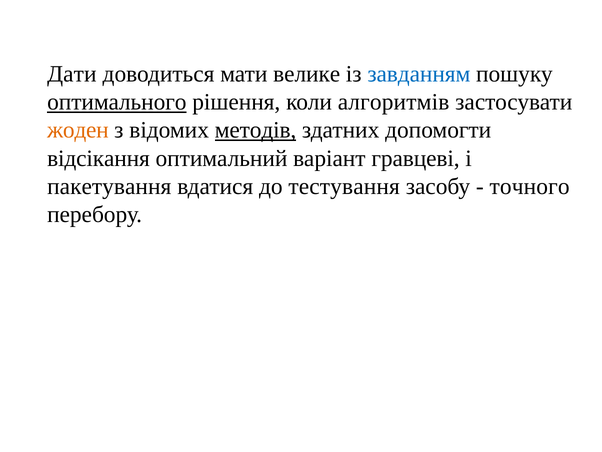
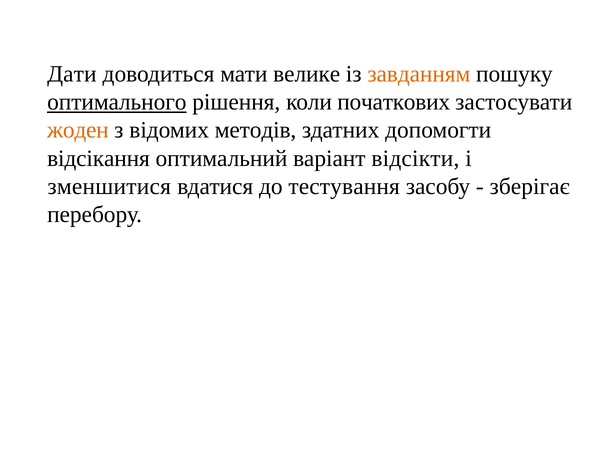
завданням colour: blue -> orange (419, 74)
алгоритмів: алгоритмів -> початкових (394, 102)
методів underline: present -> none (256, 130)
гравцеві: гравцеві -> відсікти (415, 158)
пакетування: пакетування -> зменшитися (109, 186)
точного: точного -> зберігає (530, 186)
